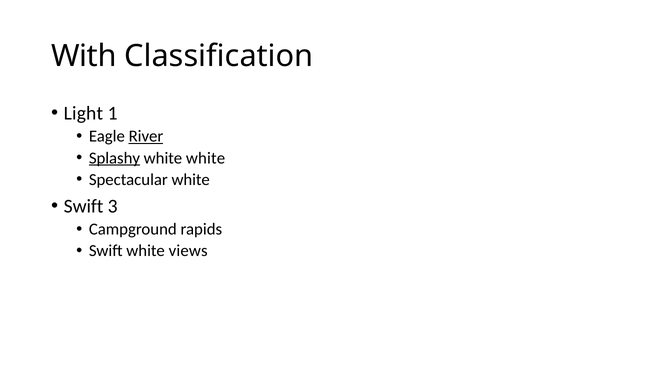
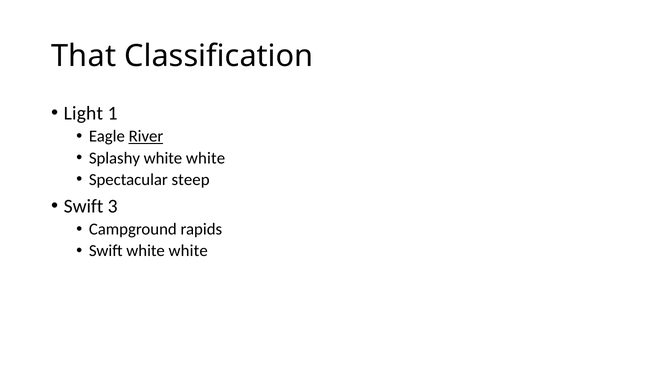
With: With -> That (84, 56)
Splashy underline: present -> none (114, 158)
Spectacular white: white -> steep (191, 180)
Swift white views: views -> white (188, 251)
